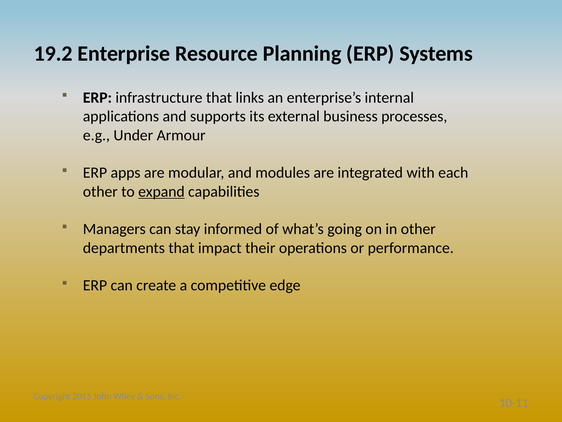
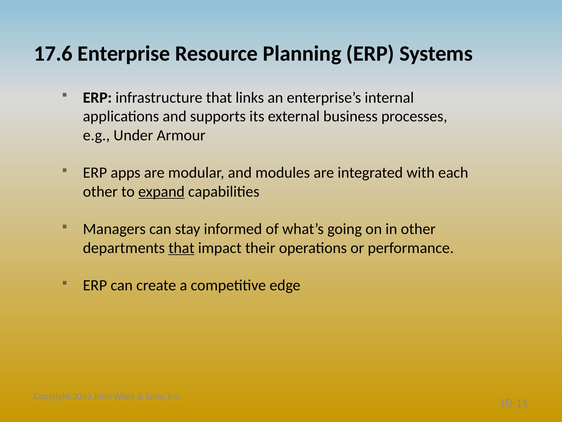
19.2: 19.2 -> 17.6 (53, 54)
that underline: none -> present (181, 248)
2015: 2015 -> 2053 (82, 396)
